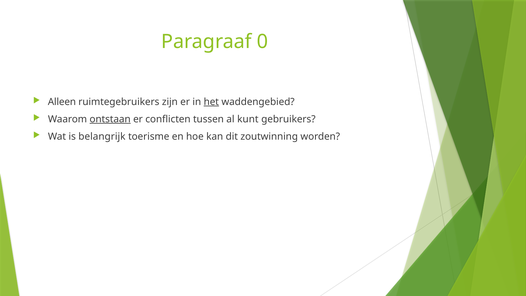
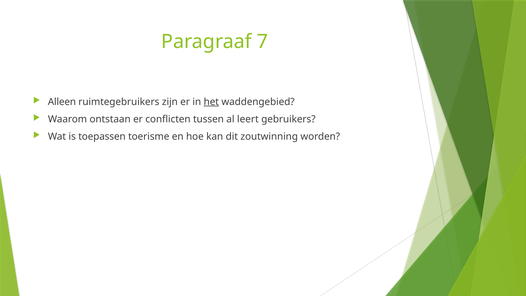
0: 0 -> 7 (263, 41)
ontstaan underline: present -> none (110, 119)
kunt: kunt -> leert (248, 119)
belangrijk: belangrijk -> toepassen (102, 136)
